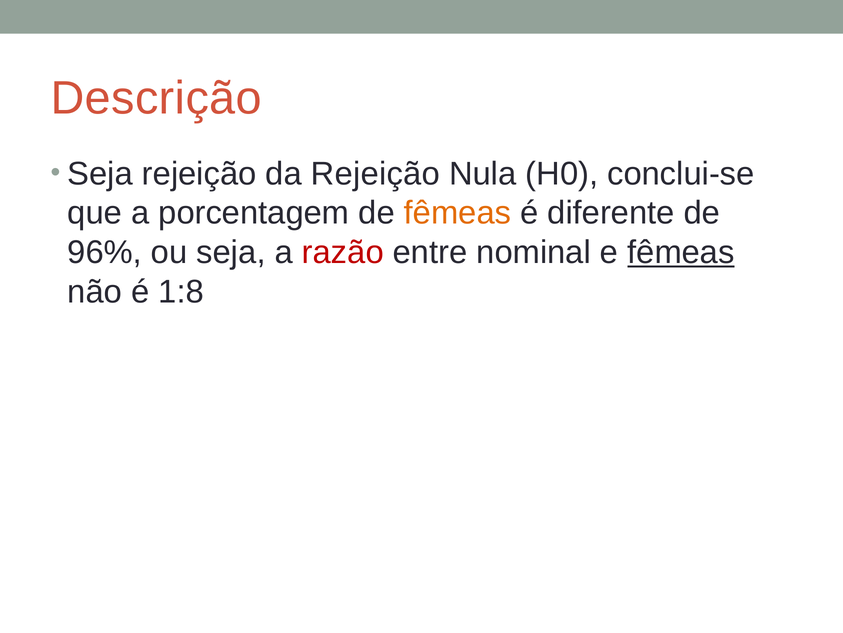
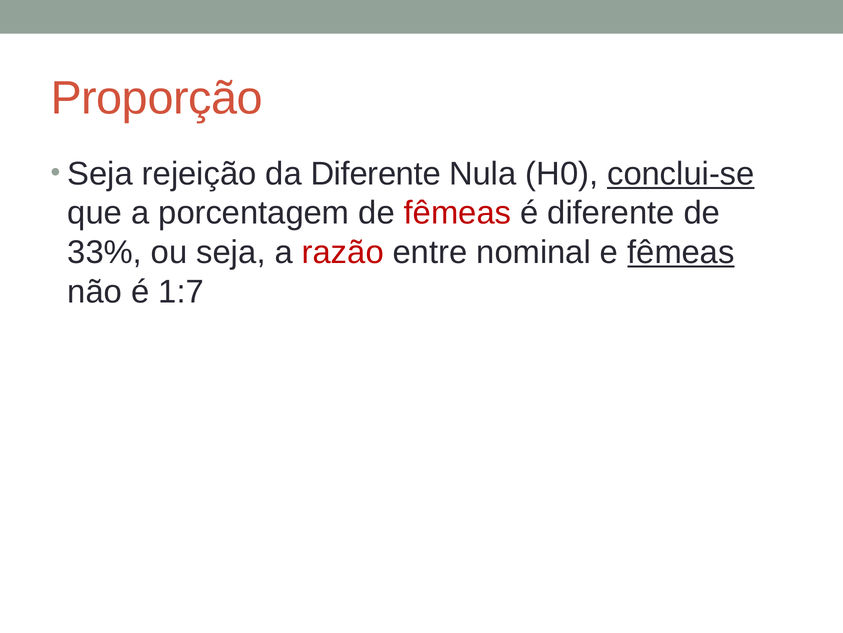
Descrição: Descrição -> Proporção (157, 98)
da Rejeição: Rejeição -> Diferente (376, 174)
conclui-se underline: none -> present (681, 174)
fêmeas colour: orange -> red (457, 213)
96%: 96% -> 33% (105, 252)
1:8: 1:8 -> 1:7 (181, 291)
